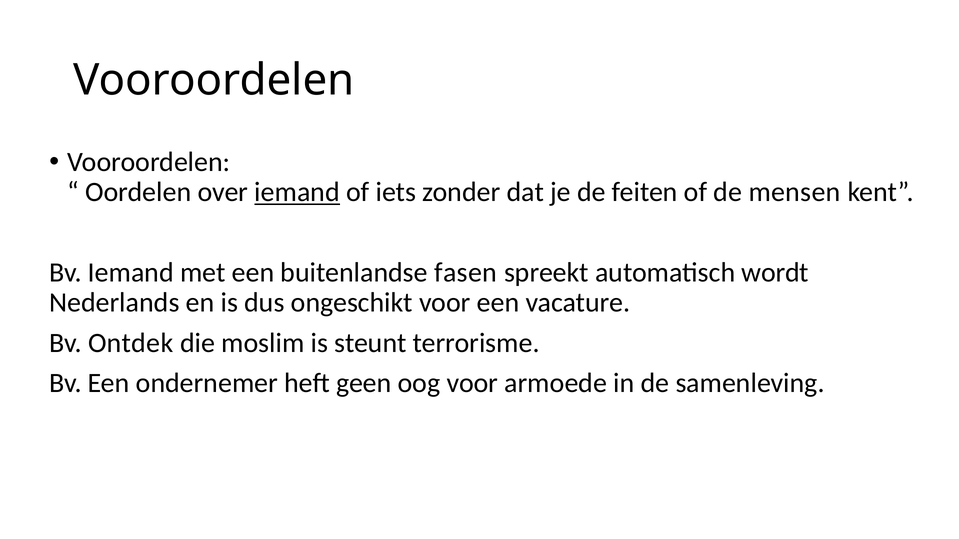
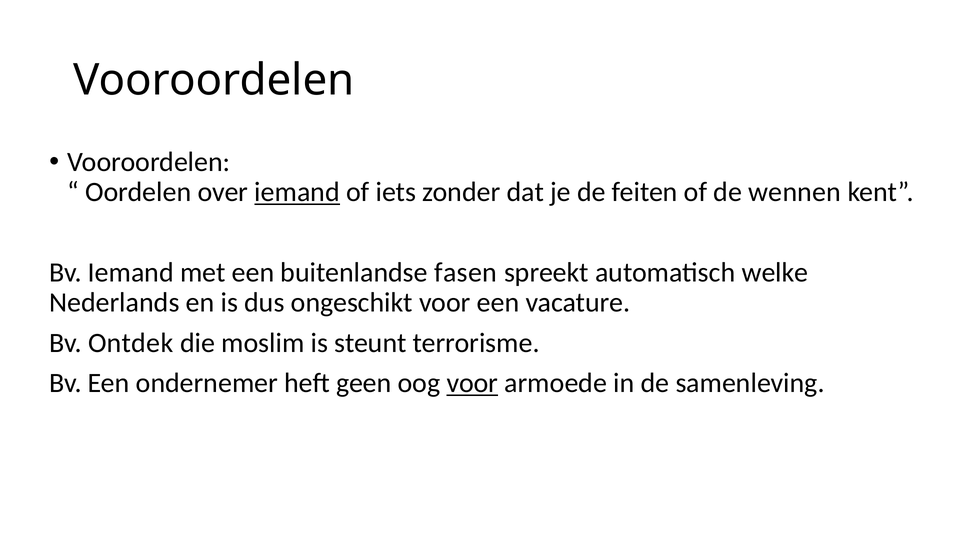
mensen: mensen -> wennen (795, 192)
wordt: wordt -> welke (775, 273)
voor underline: none -> present (472, 383)
